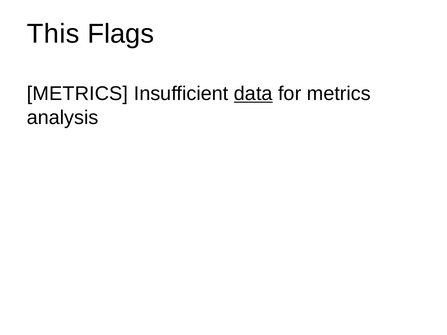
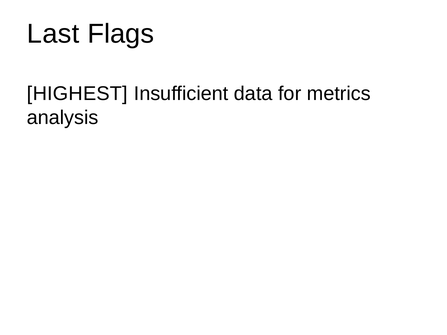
This: This -> Last (53, 34)
METRICS: METRICS -> HIGHEST (77, 94)
data underline: present -> none (253, 94)
